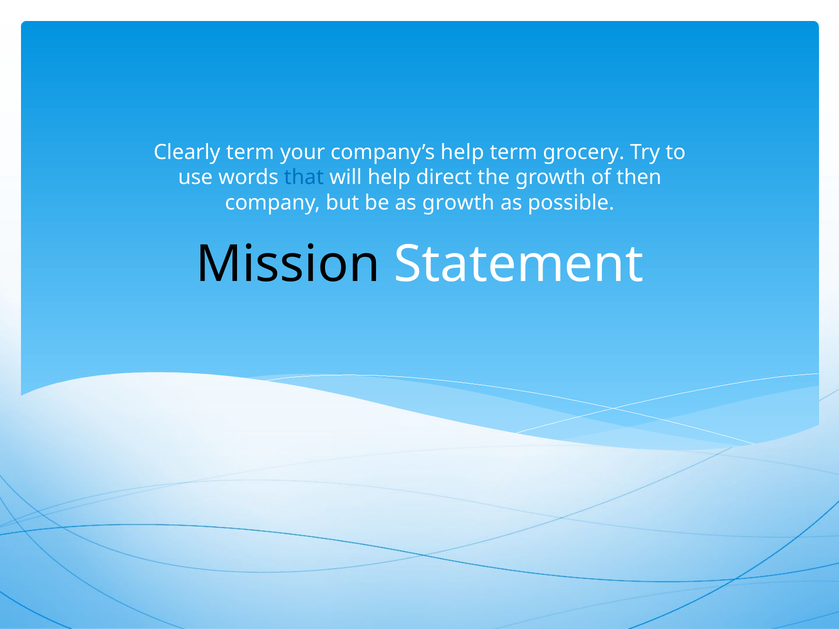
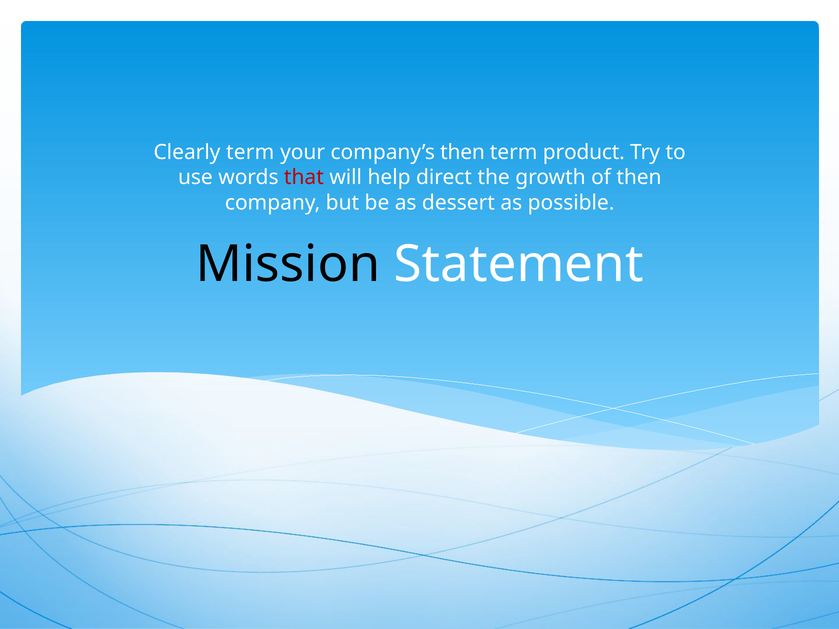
company’s help: help -> then (463, 152)
grocery: grocery -> product (584, 152)
that colour: blue -> red (304, 178)
as growth: growth -> dessert (458, 203)
